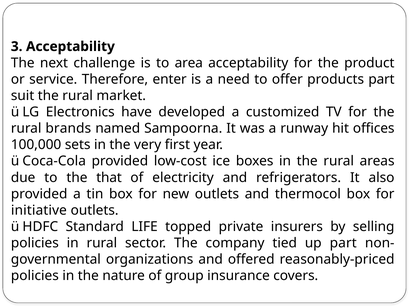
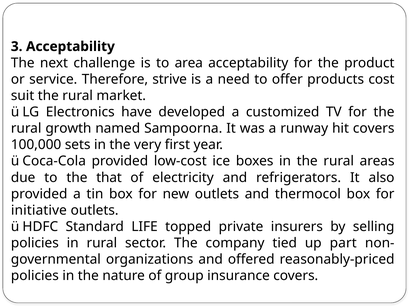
enter: enter -> strive (170, 79)
products part: part -> cost (381, 79)
brands: brands -> growth (68, 128)
hit offices: offices -> covers (374, 128)
